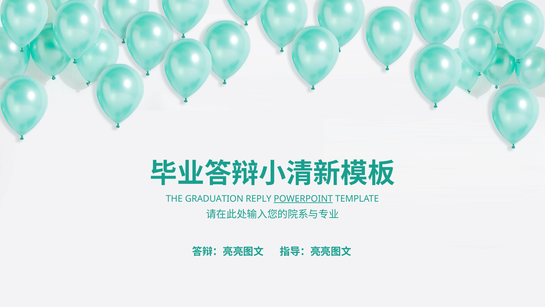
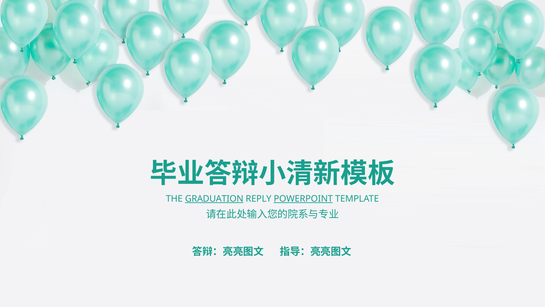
GRADUATION underline: none -> present (214, 199)
